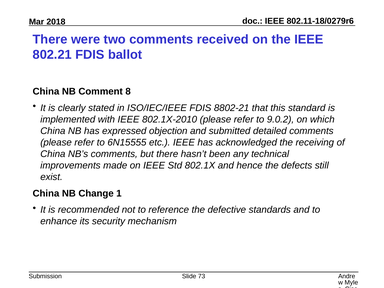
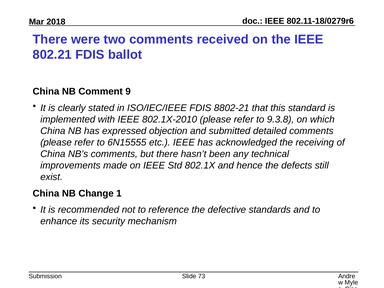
8: 8 -> 9 (128, 92)
9.0.2: 9.0.2 -> 9.3.8 (280, 119)
